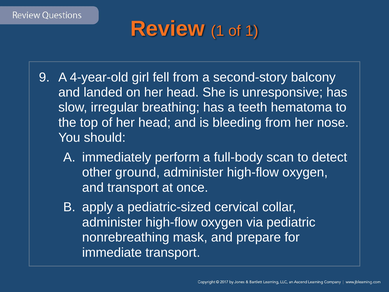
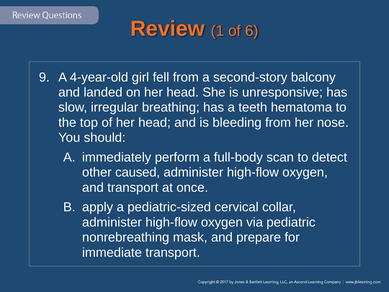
of 1: 1 -> 6 (252, 31)
ground: ground -> caused (138, 172)
